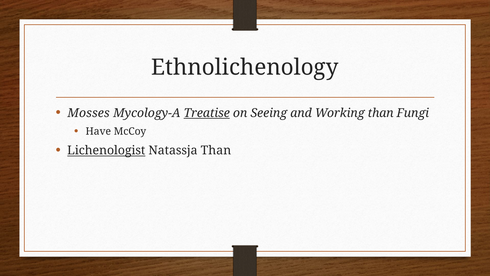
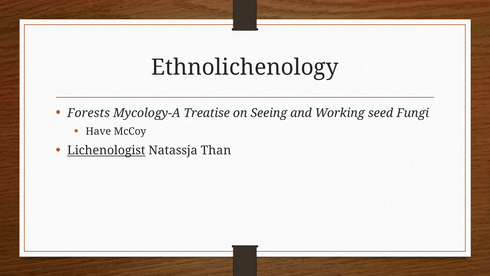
Mosses: Mosses -> Forests (89, 113)
Treatise underline: present -> none (207, 113)
Working than: than -> seed (381, 113)
